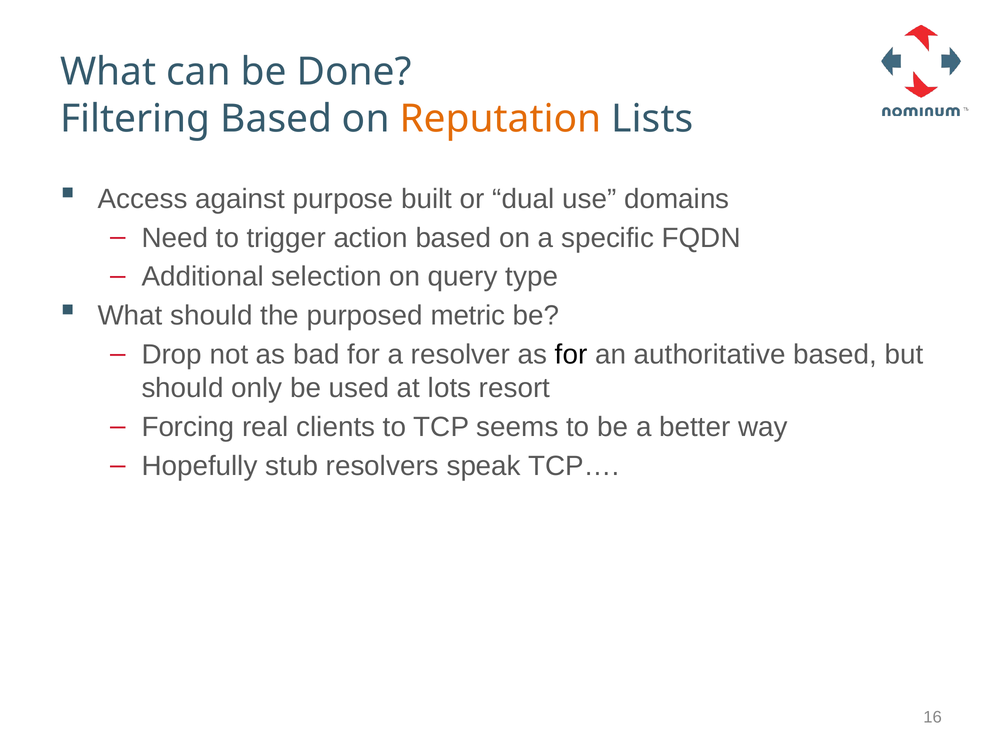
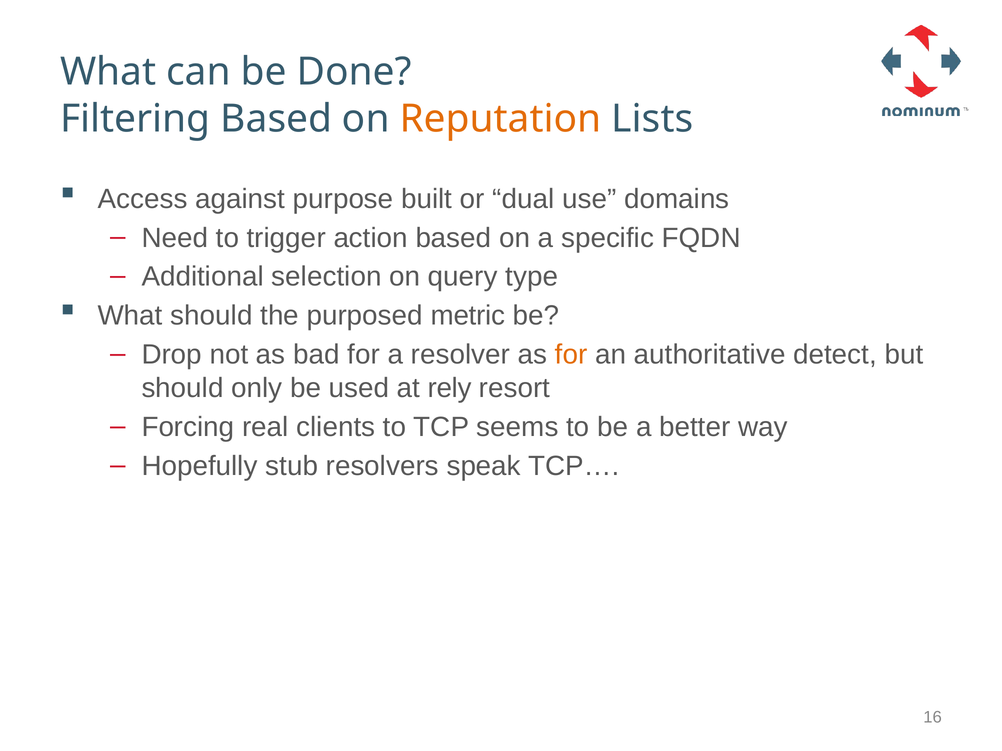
for colour: black -> orange (571, 355)
authoritative based: based -> detect (835, 355)
lots: lots -> rely (450, 388)
